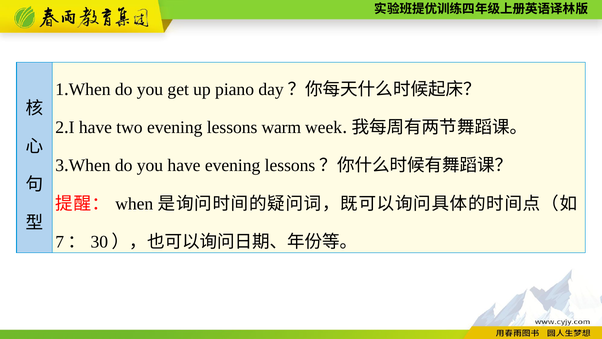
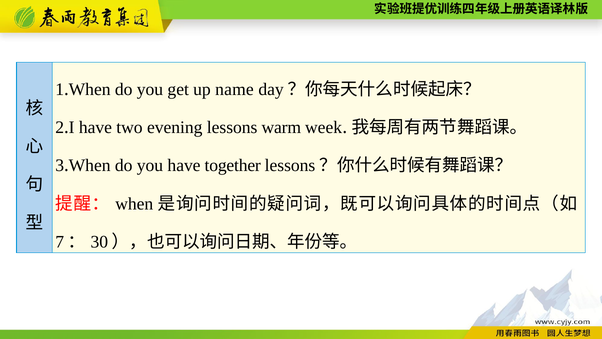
piano: piano -> name (234, 89)
have evening: evening -> together (233, 166)
